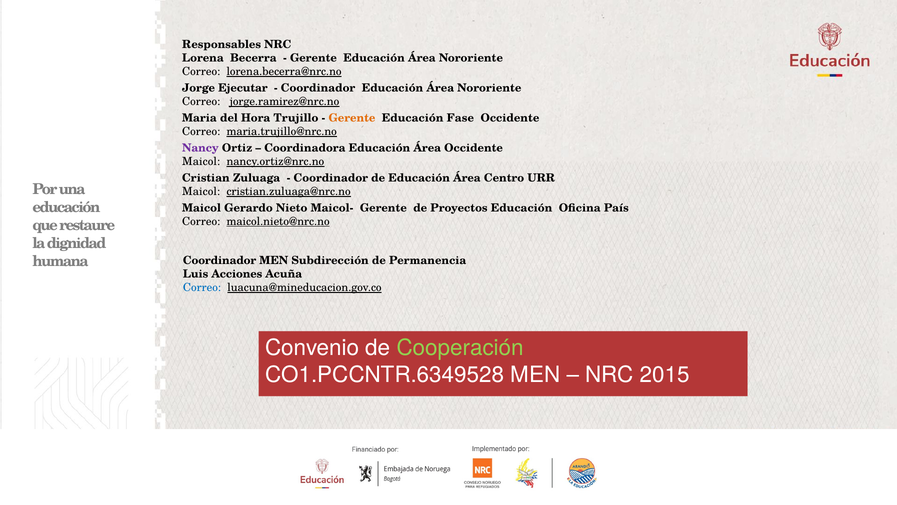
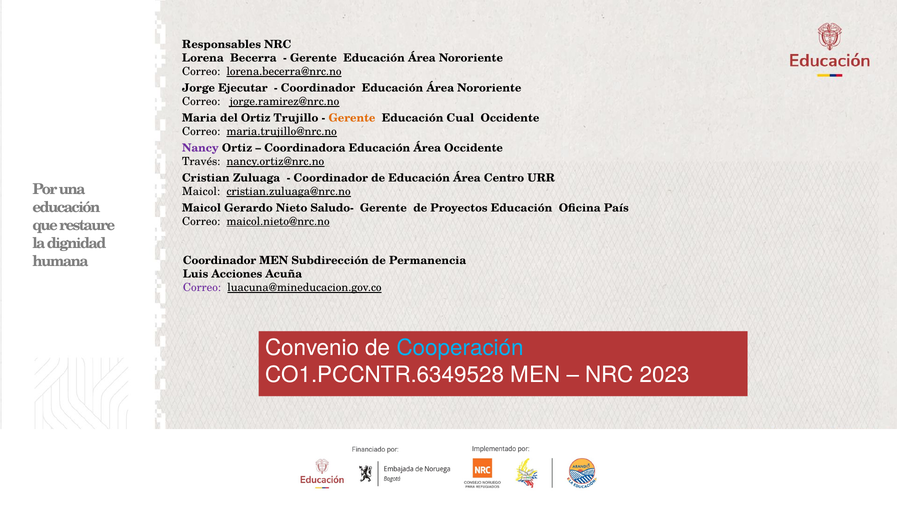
del Hora: Hora -> Ortiz (256, 118)
Fase: Fase -> Cual (460, 118)
Maicol: Maicol -> Través (201, 161)
Maicol-: Maicol- -> Saludo- (332, 208)
Correo colour: blue -> purple (202, 287)
Cooperación colour: light green -> light blue (460, 348)
2015: 2015 -> 2023 (665, 375)
